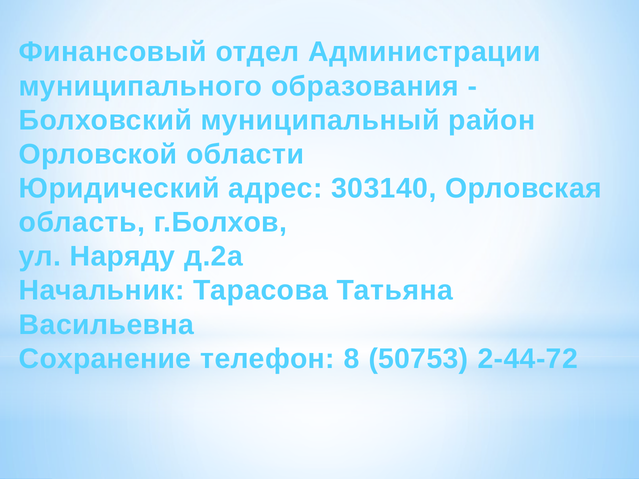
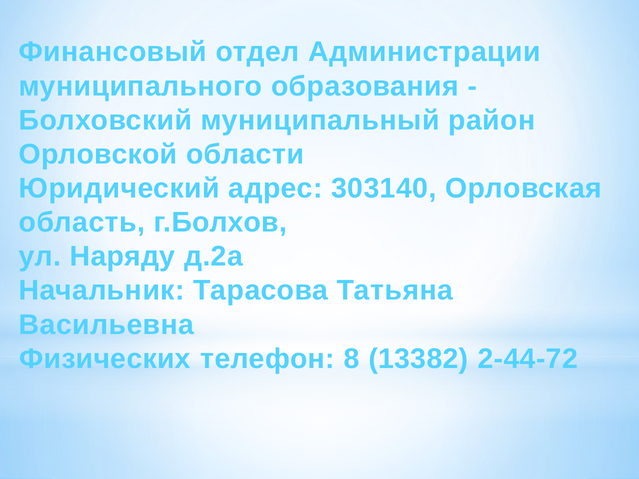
Сохранение: Сохранение -> Физических (105, 359)
50753: 50753 -> 13382 (418, 359)
